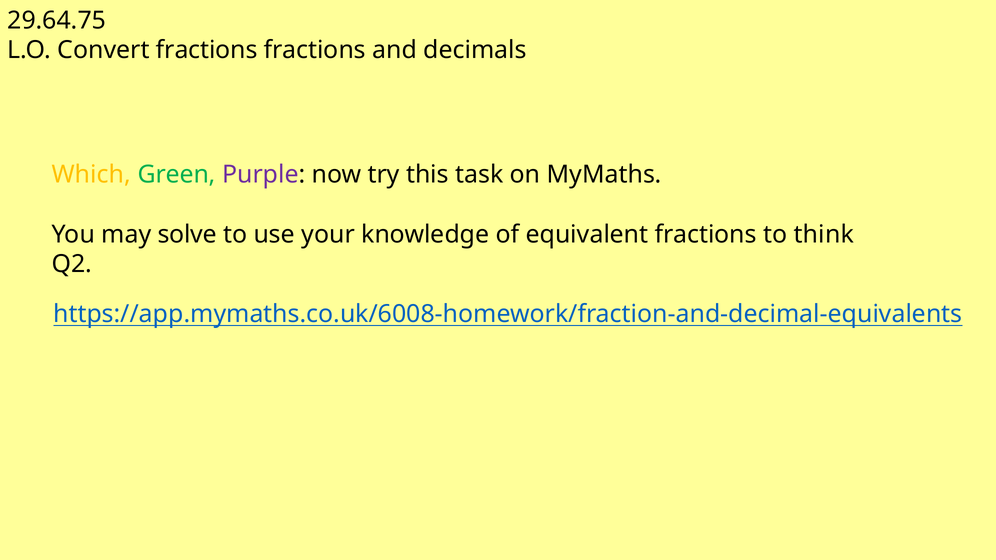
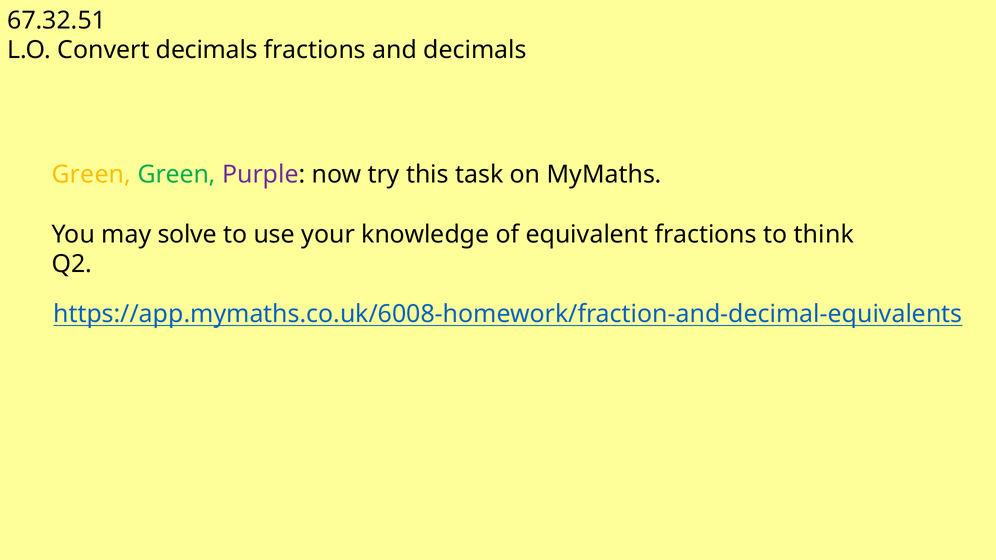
29.64.75: 29.64.75 -> 67.32.51 (57, 20)
Convert fractions: fractions -> decimals (207, 50)
Which: Which -> Green (91, 175)
